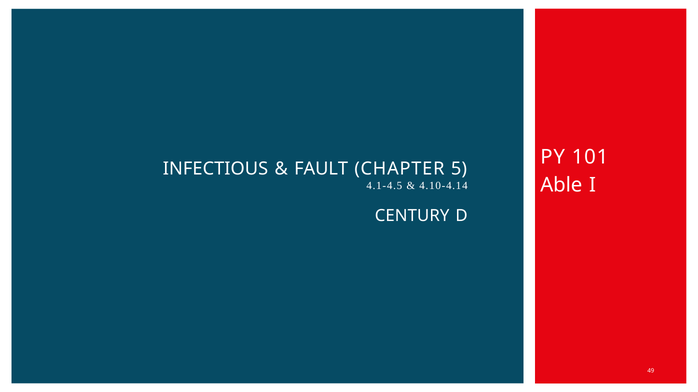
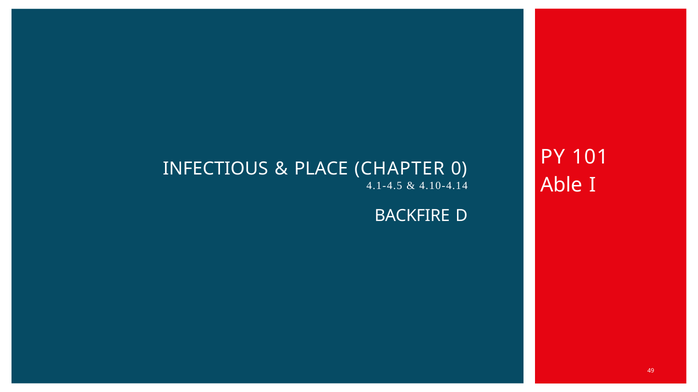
FAULT: FAULT -> PLACE (321, 169)
5: 5 -> 0 (459, 169)
CENTURY: CENTURY -> BACKFIRE (412, 216)
